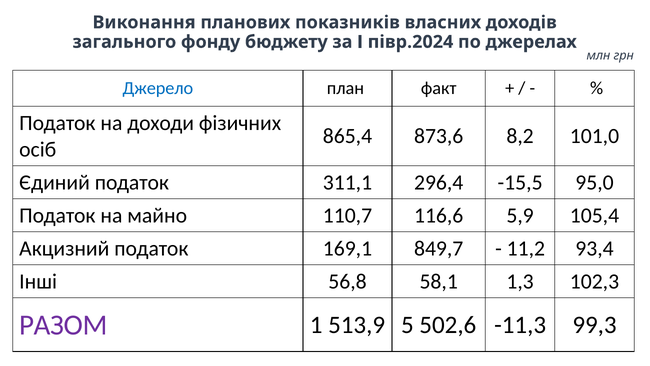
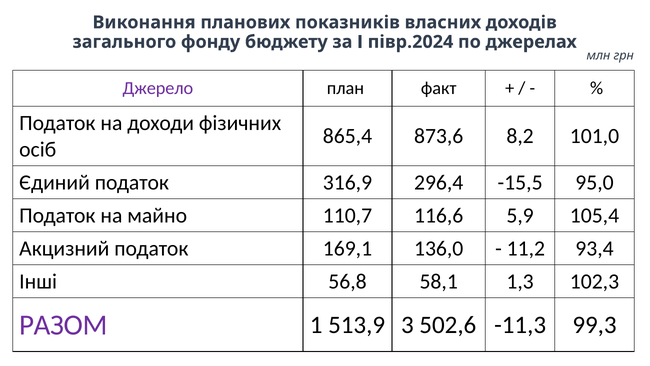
Джерело colour: blue -> purple (158, 88)
311,1: 311,1 -> 316,9 (347, 182)
849,7: 849,7 -> 136,0 (439, 248)
5: 5 -> 3 (407, 325)
